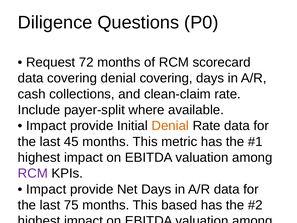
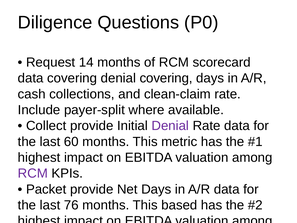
72: 72 -> 14 (86, 62)
Impact: Impact -> Collect (46, 126)
Denial colour: orange -> purple (170, 126)
45: 45 -> 60 (71, 142)
Impact: Impact -> Packet (46, 189)
75: 75 -> 76 (71, 205)
